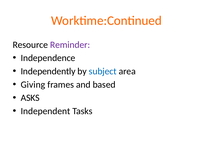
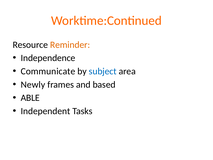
Reminder colour: purple -> orange (70, 45)
Independently: Independently -> Communicate (48, 71)
Giving: Giving -> Newly (33, 84)
ASKS: ASKS -> ABLE (30, 98)
